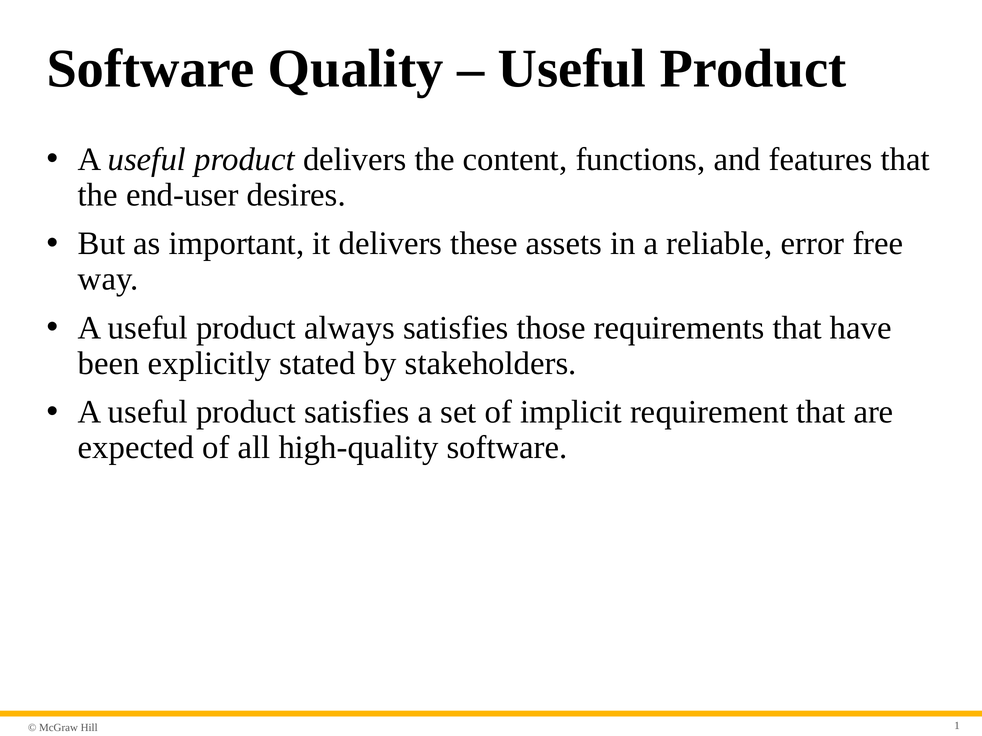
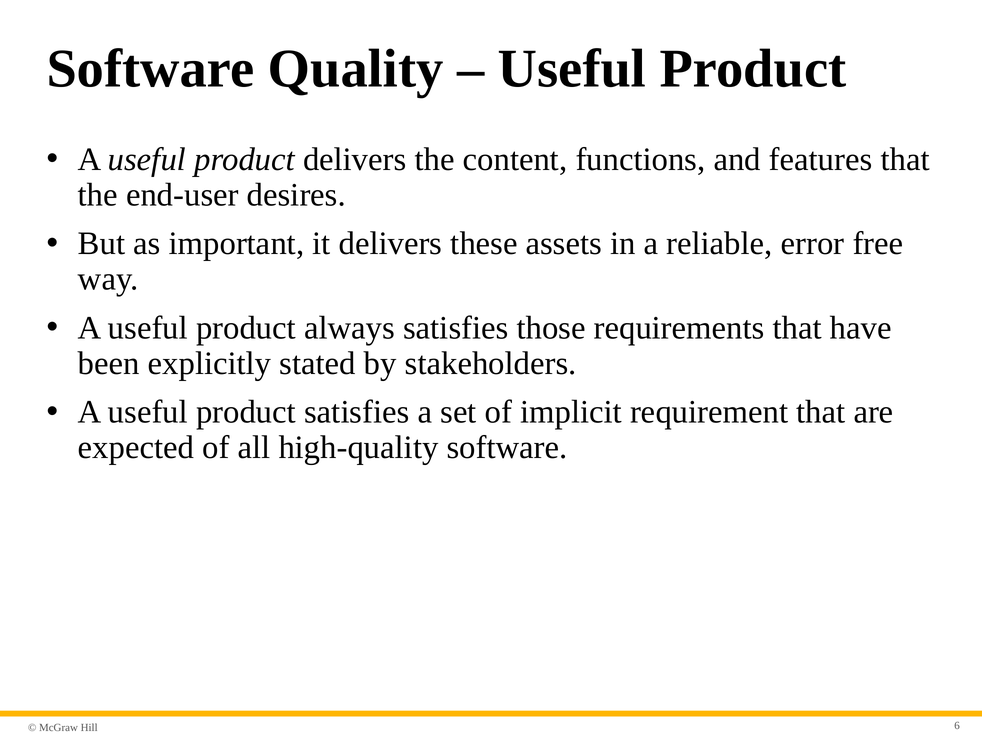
1: 1 -> 6 (957, 726)
